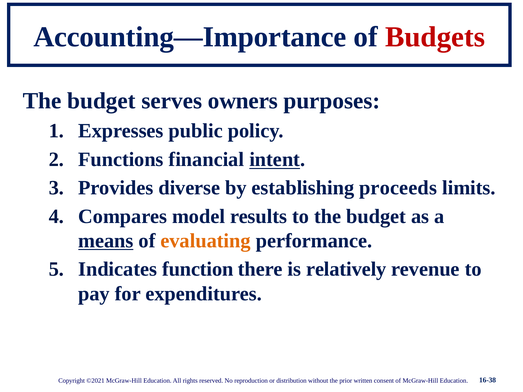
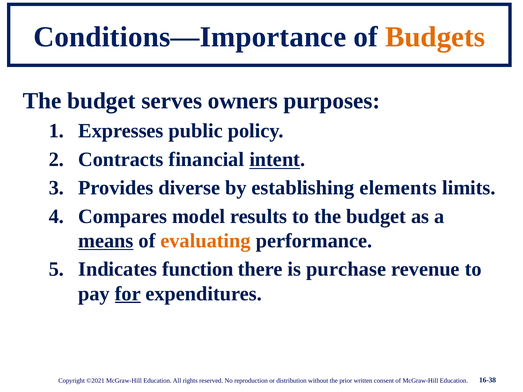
Accounting—Importance: Accounting—Importance -> Conditions—Importance (190, 37)
Budgets colour: red -> orange (435, 37)
Functions: Functions -> Contracts (121, 160)
proceeds: proceeds -> elements (398, 188)
relatively: relatively -> purchase (346, 269)
for underline: none -> present (128, 294)
